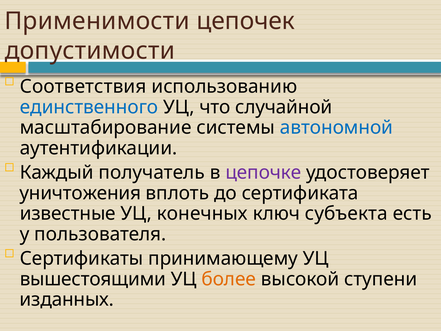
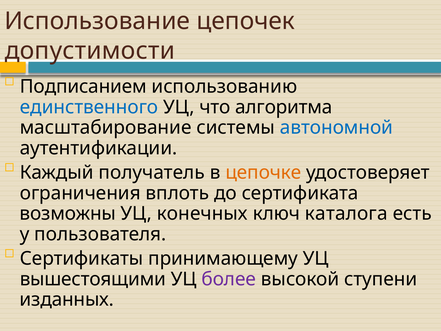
Применимости: Применимости -> Использование (97, 21)
Соответствия: Соответствия -> Подписанием (83, 86)
случайной: случайной -> алгоритма (284, 107)
цепочке colour: purple -> orange (263, 172)
уничтожения: уничтожения -> ограничения (80, 193)
известные: известные -> возможны (68, 213)
субъекта: субъекта -> каталога (346, 213)
более colour: orange -> purple (229, 279)
